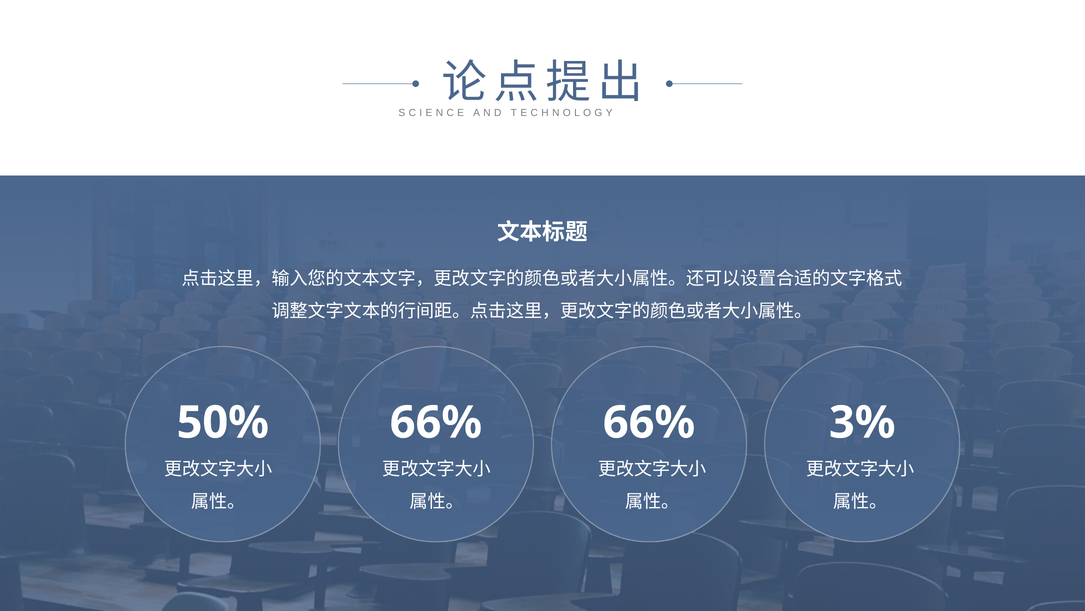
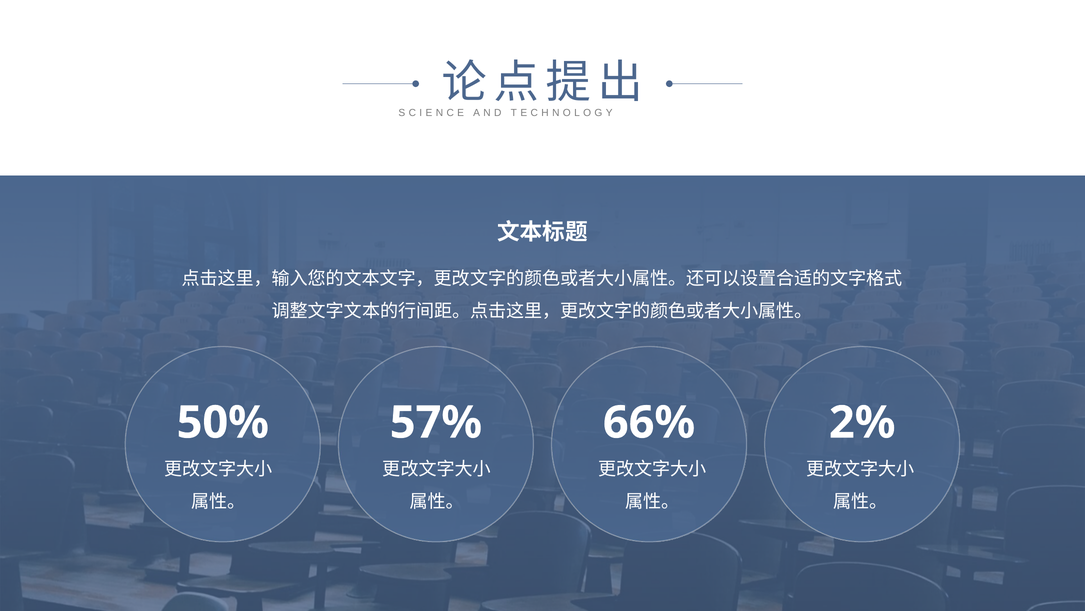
50% 66%: 66% -> 57% (436, 422)
3%: 3% -> 2% (862, 422)
